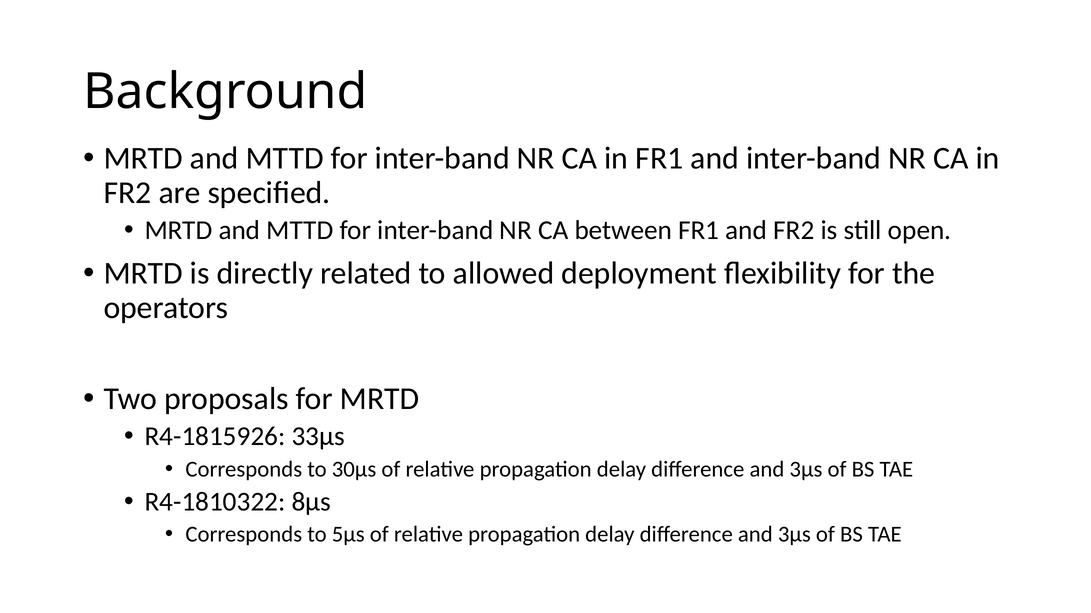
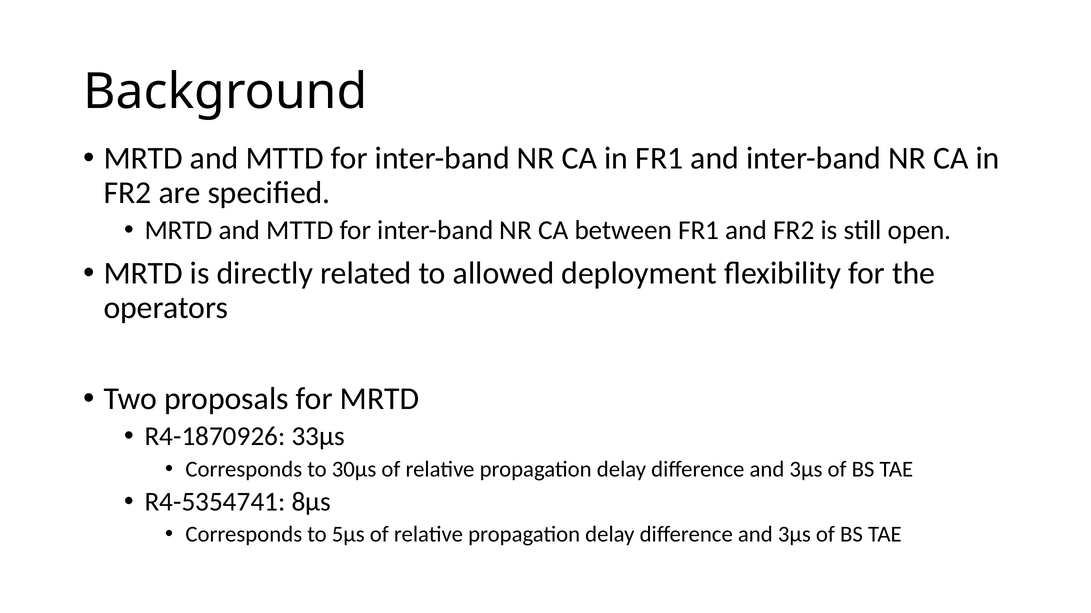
R4-1815926: R4-1815926 -> R4-1870926 (215, 437)
R4-1810322: R4-1810322 -> R4-5354741 (215, 502)
